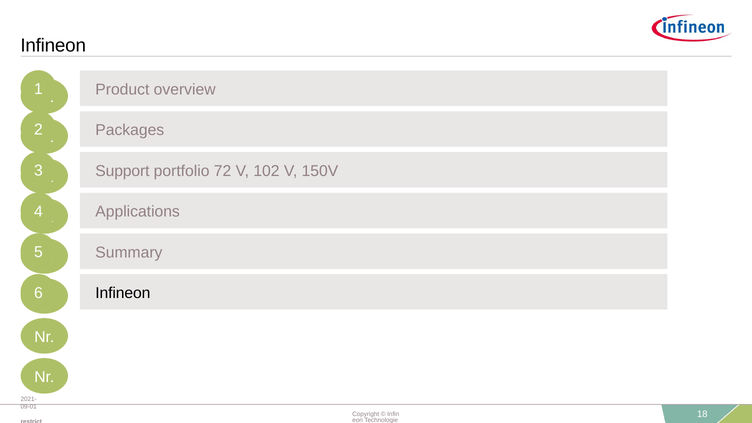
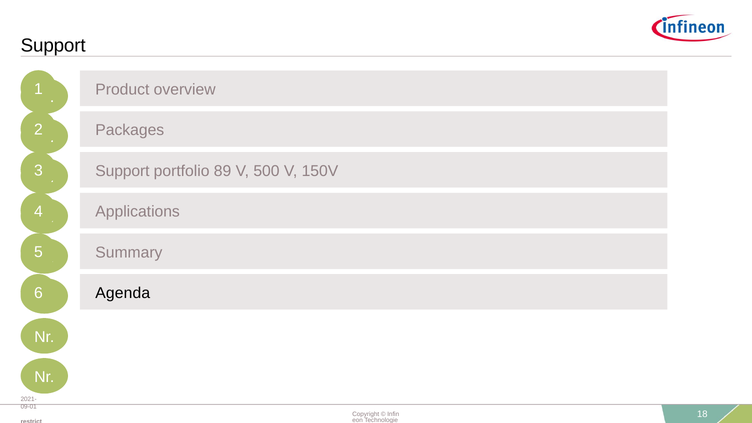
Infineon: Infineon -> Support (53, 45)
72: 72 -> 89 (223, 171)
102: 102 -> 500 (266, 171)
Infineon: Infineon -> Agenda (123, 293)
